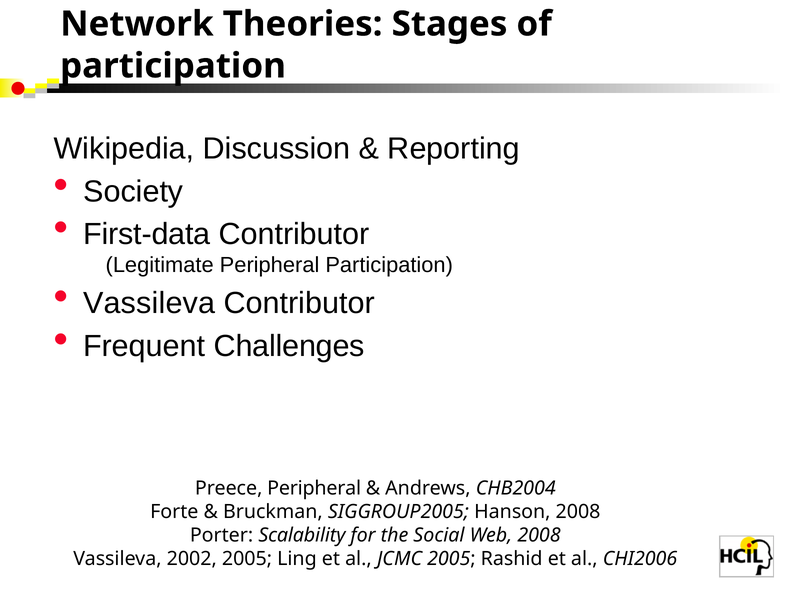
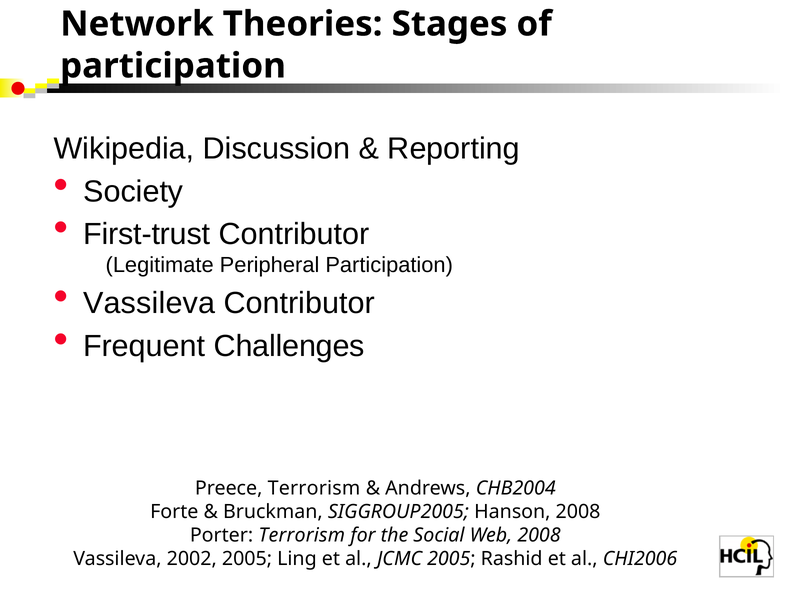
First-data: First-data -> First-trust (147, 235)
Preece Peripheral: Peripheral -> Terrorism (314, 489)
Porter Scalability: Scalability -> Terrorism (302, 536)
